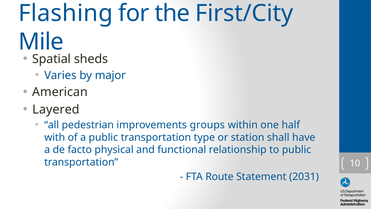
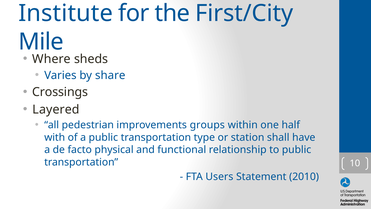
Flashing: Flashing -> Institute (66, 13)
Spatial: Spatial -> Where (51, 59)
major: major -> share (110, 75)
American: American -> Crossings (60, 92)
Route: Route -> Users (219, 176)
2031: 2031 -> 2010 (304, 176)
